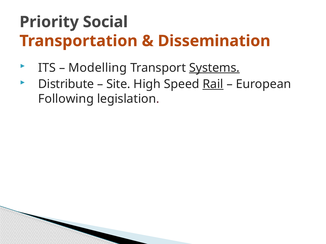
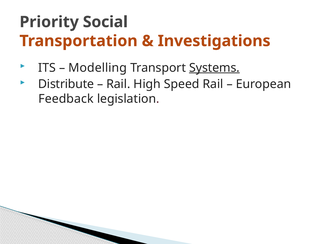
Dissemination: Dissemination -> Investigations (214, 41)
Site: Site -> Rail (118, 84)
Rail underline: present -> none (213, 84)
Following: Following -> Feedback (66, 99)
